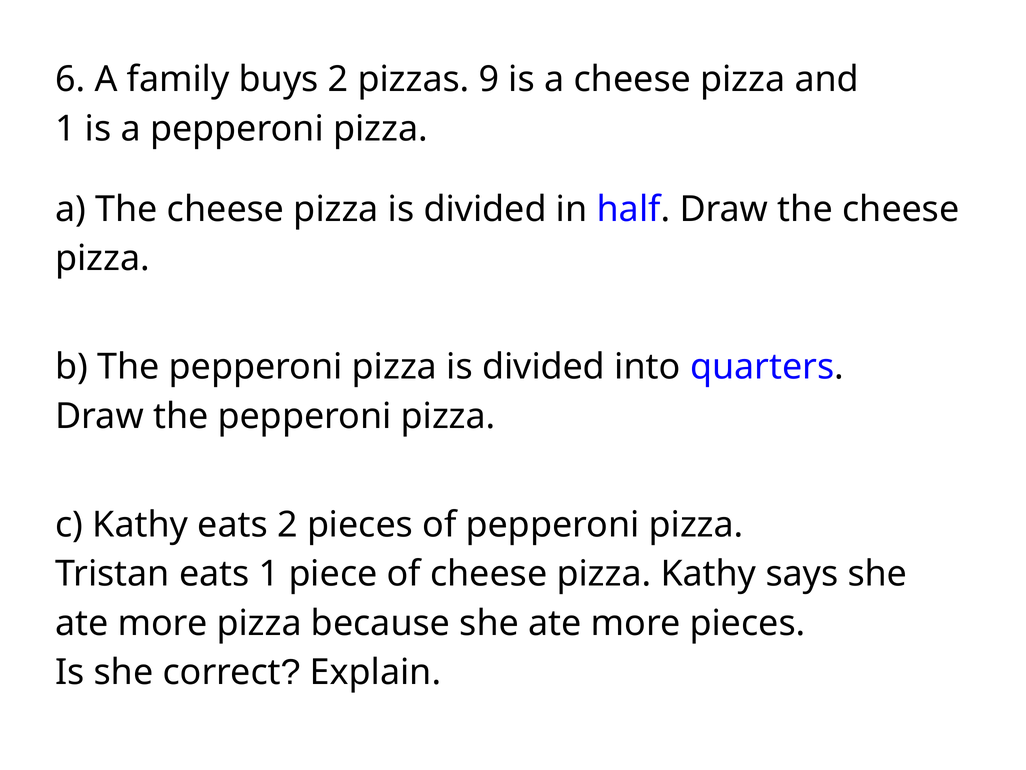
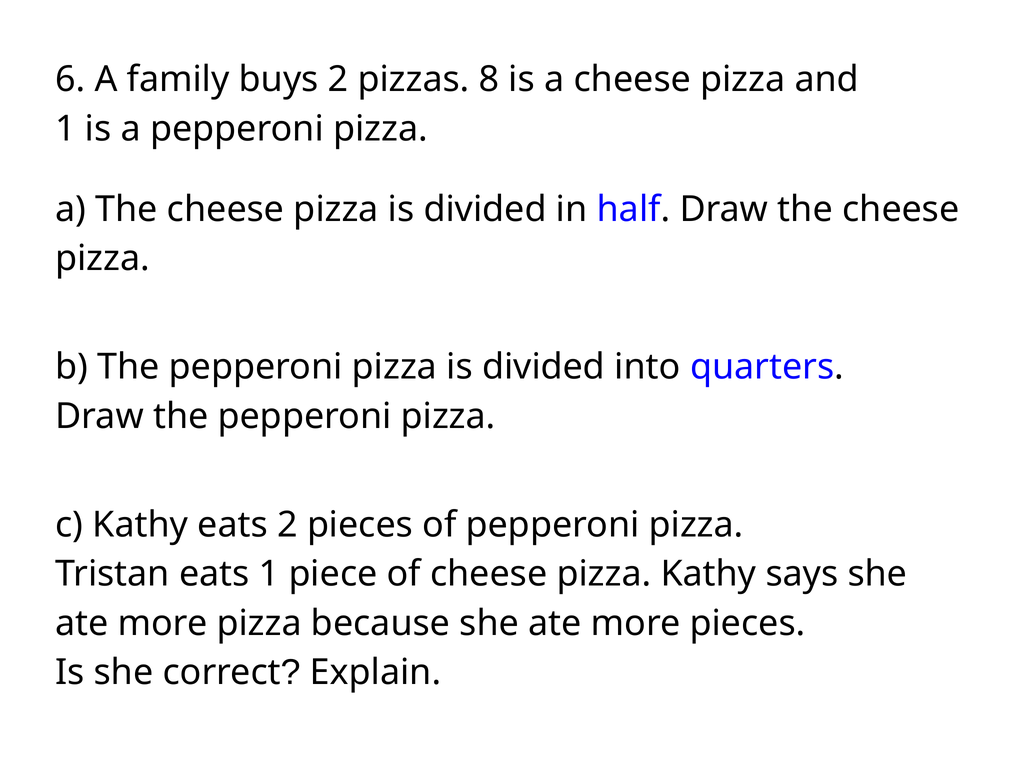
9: 9 -> 8 (489, 80)
